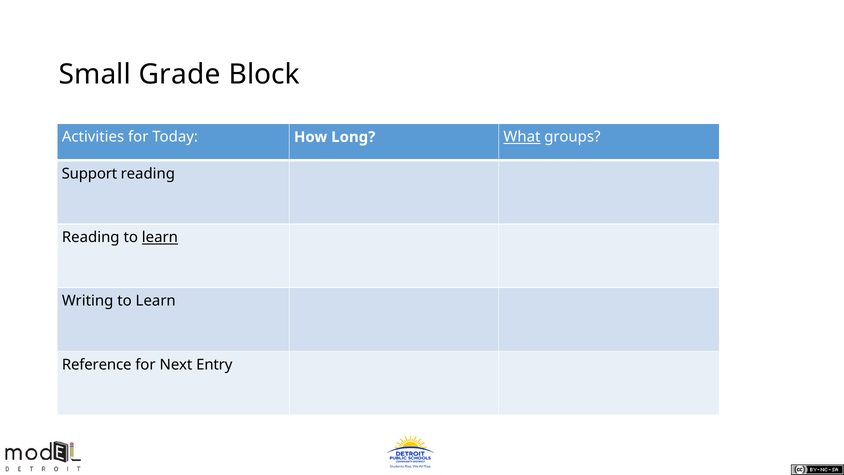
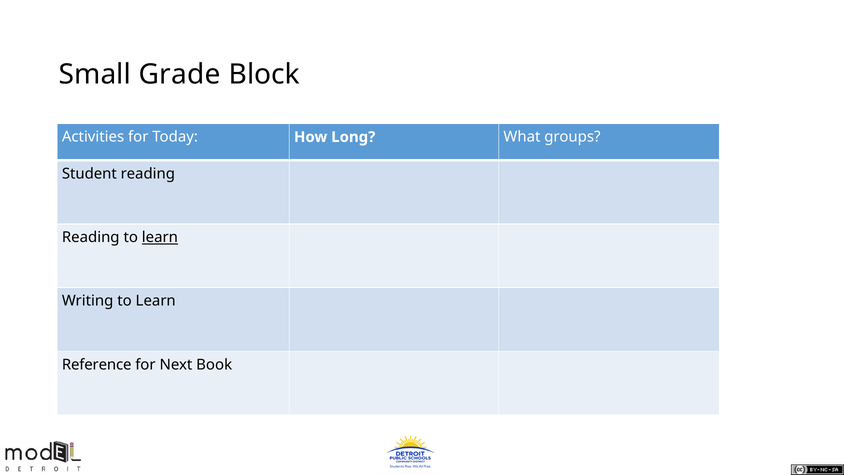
What underline: present -> none (522, 137)
Support: Support -> Student (89, 174)
Entry: Entry -> Book (214, 364)
